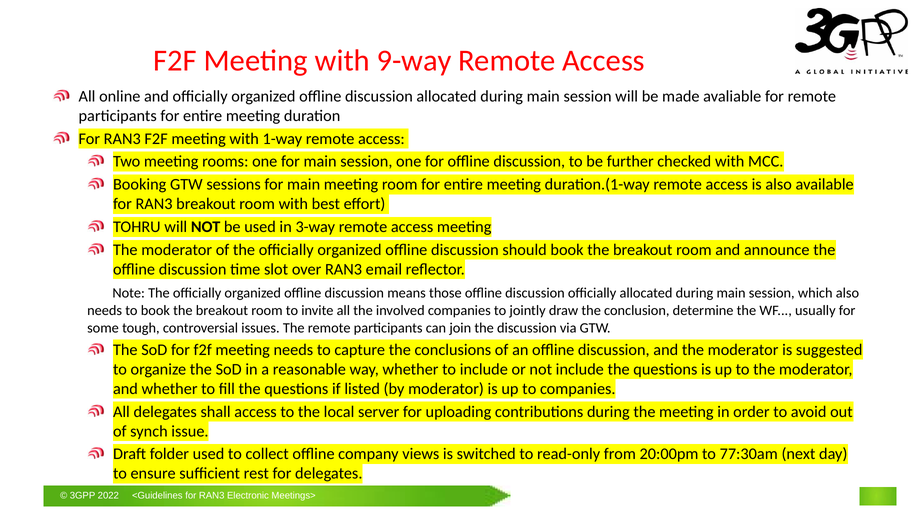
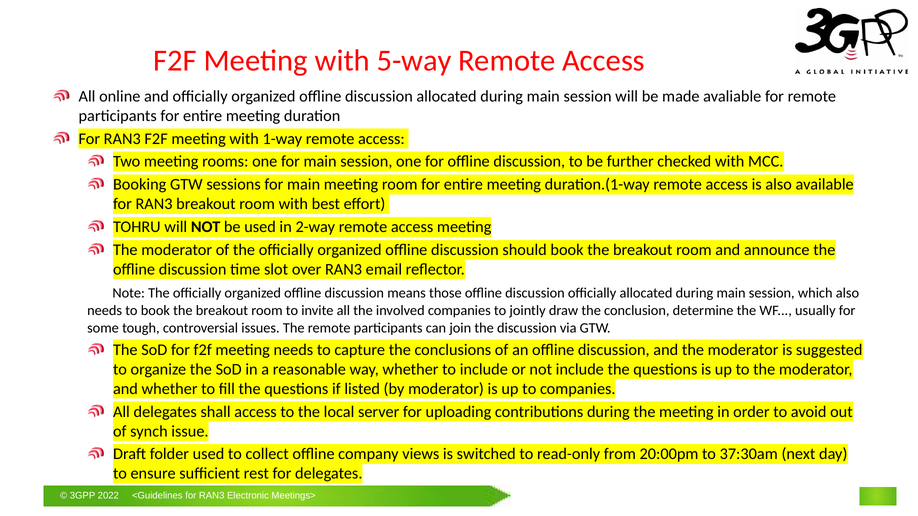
9-way: 9-way -> 5-way (414, 61)
3-way: 3-way -> 2-way (315, 227)
77:30am: 77:30am -> 37:30am (749, 454)
